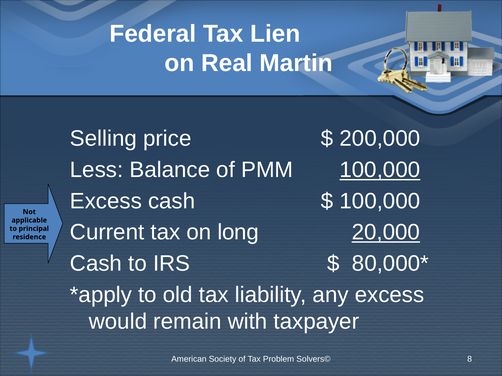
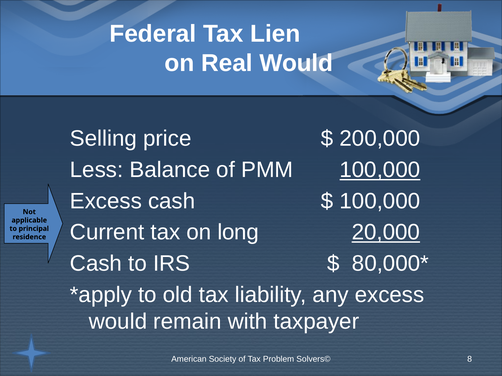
Real Martin: Martin -> Would (296, 63)
